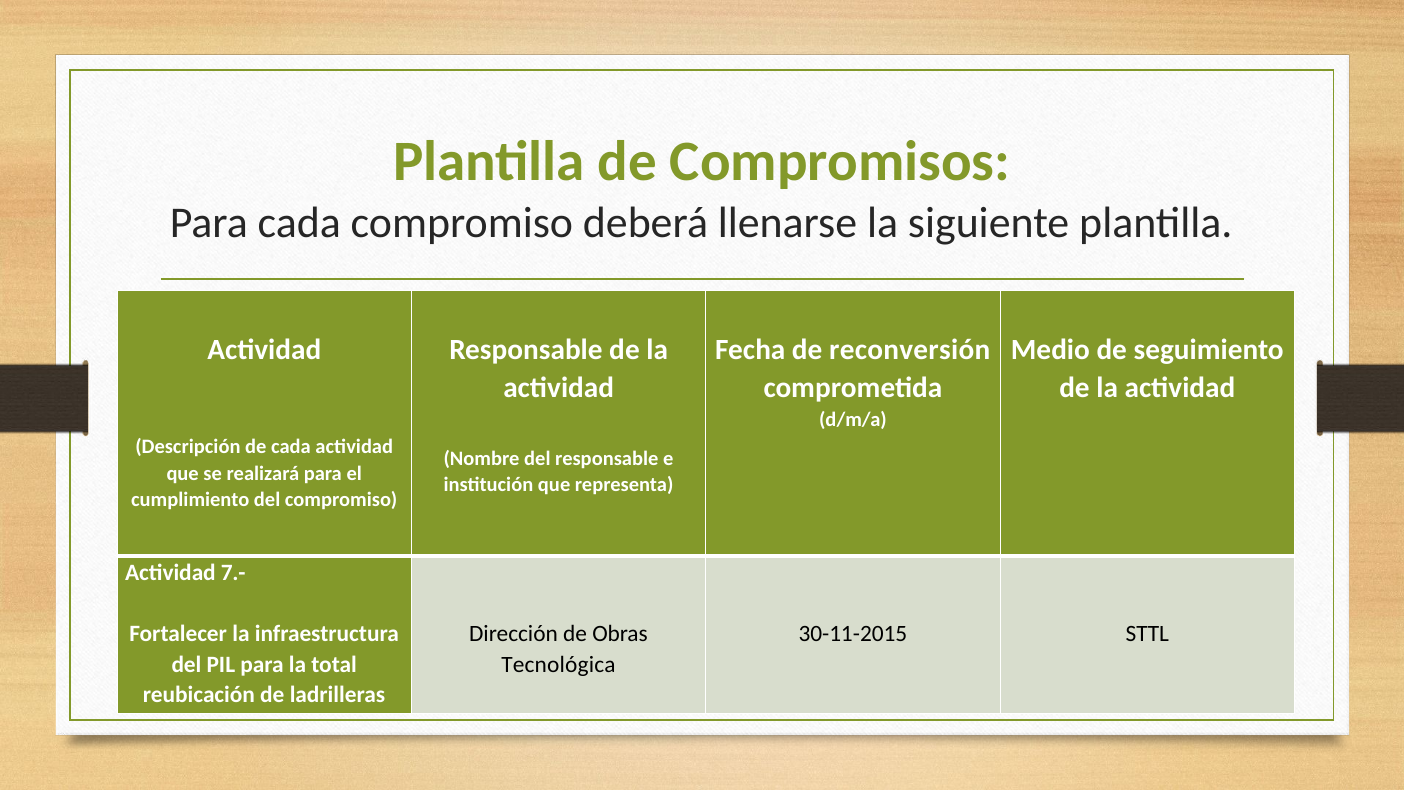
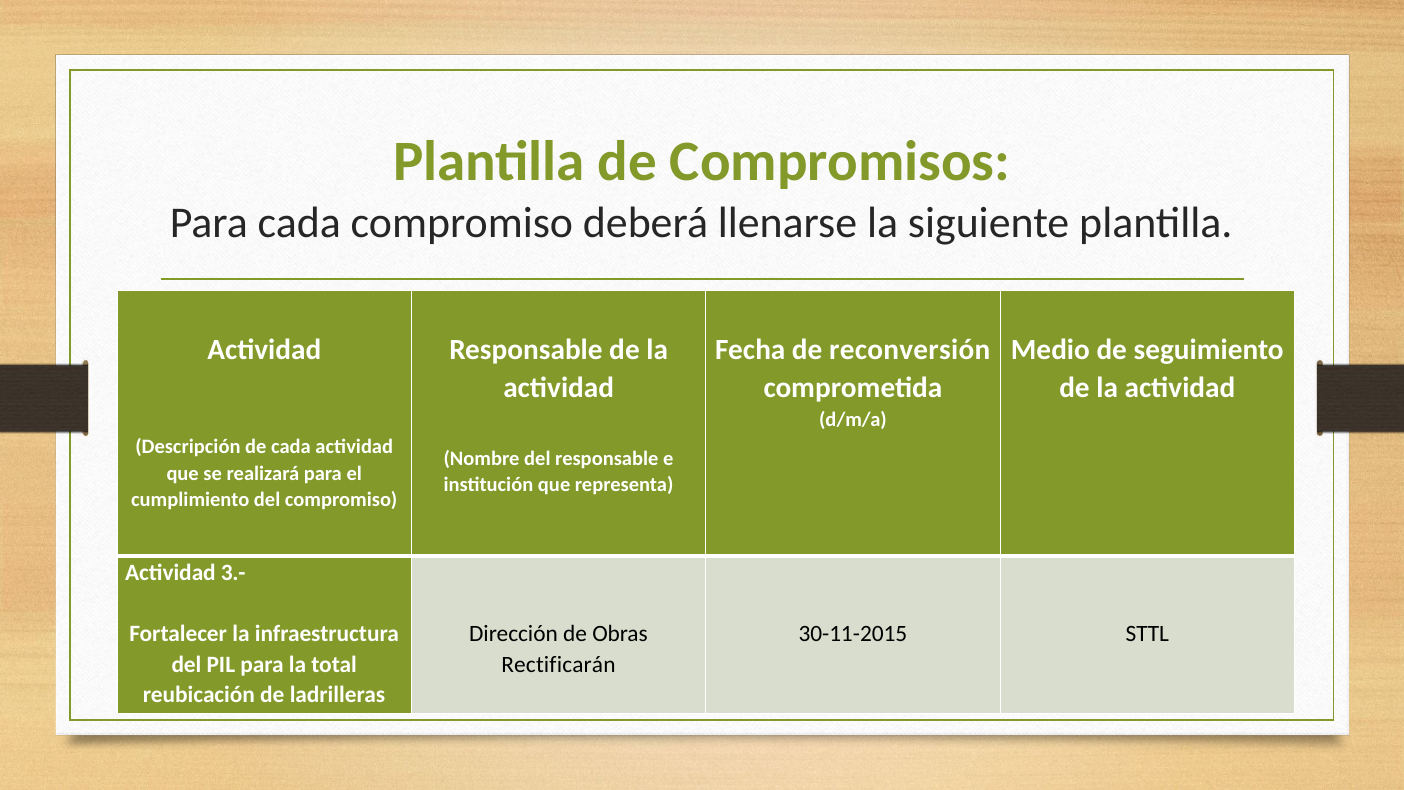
7.-: 7.- -> 3.- (233, 572)
Tecnológica: Tecnológica -> Rectificarán (558, 664)
